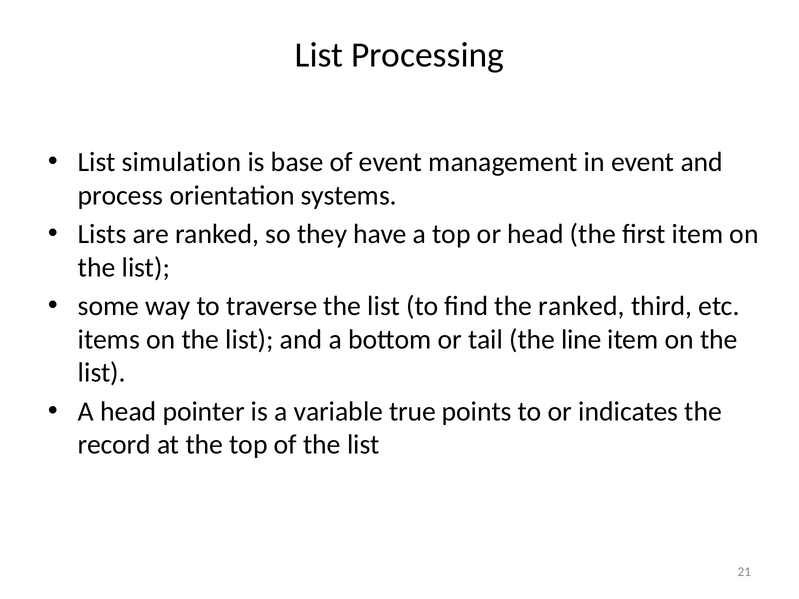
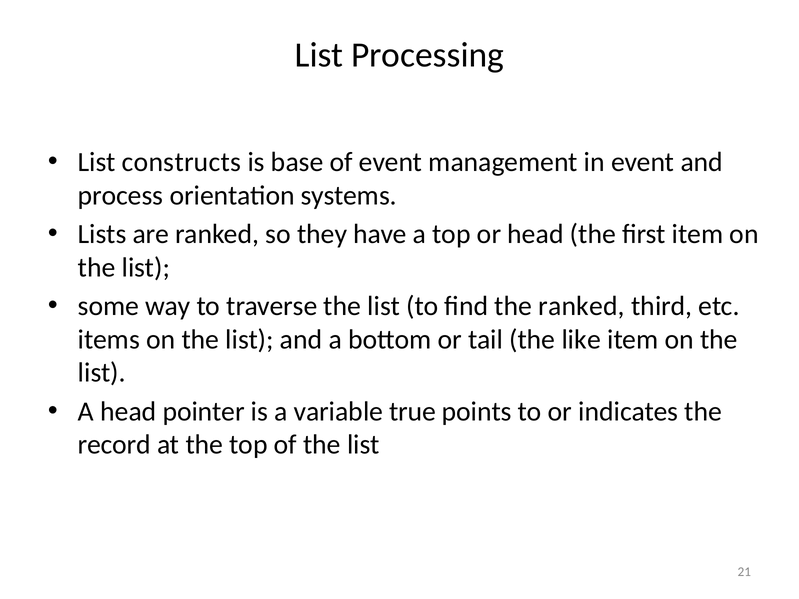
simulation: simulation -> constructs (181, 162)
line: line -> like (581, 340)
